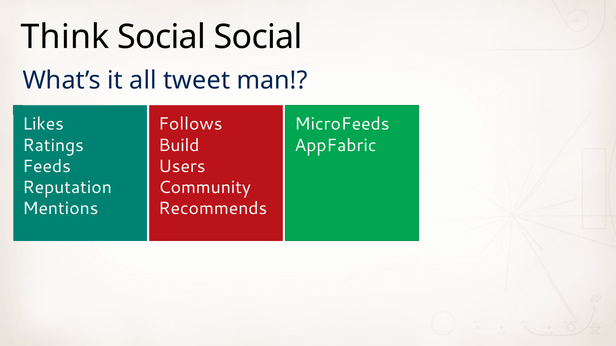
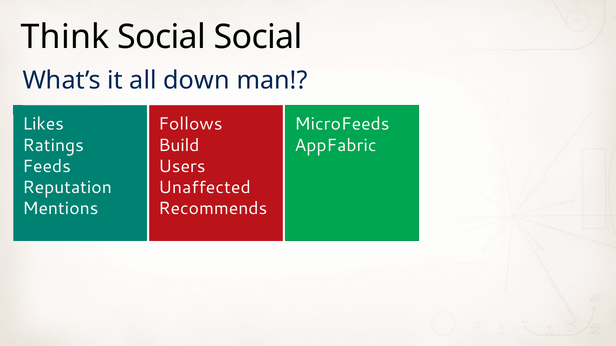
tweet: tweet -> down (197, 81)
Community: Community -> Unaffected (205, 188)
